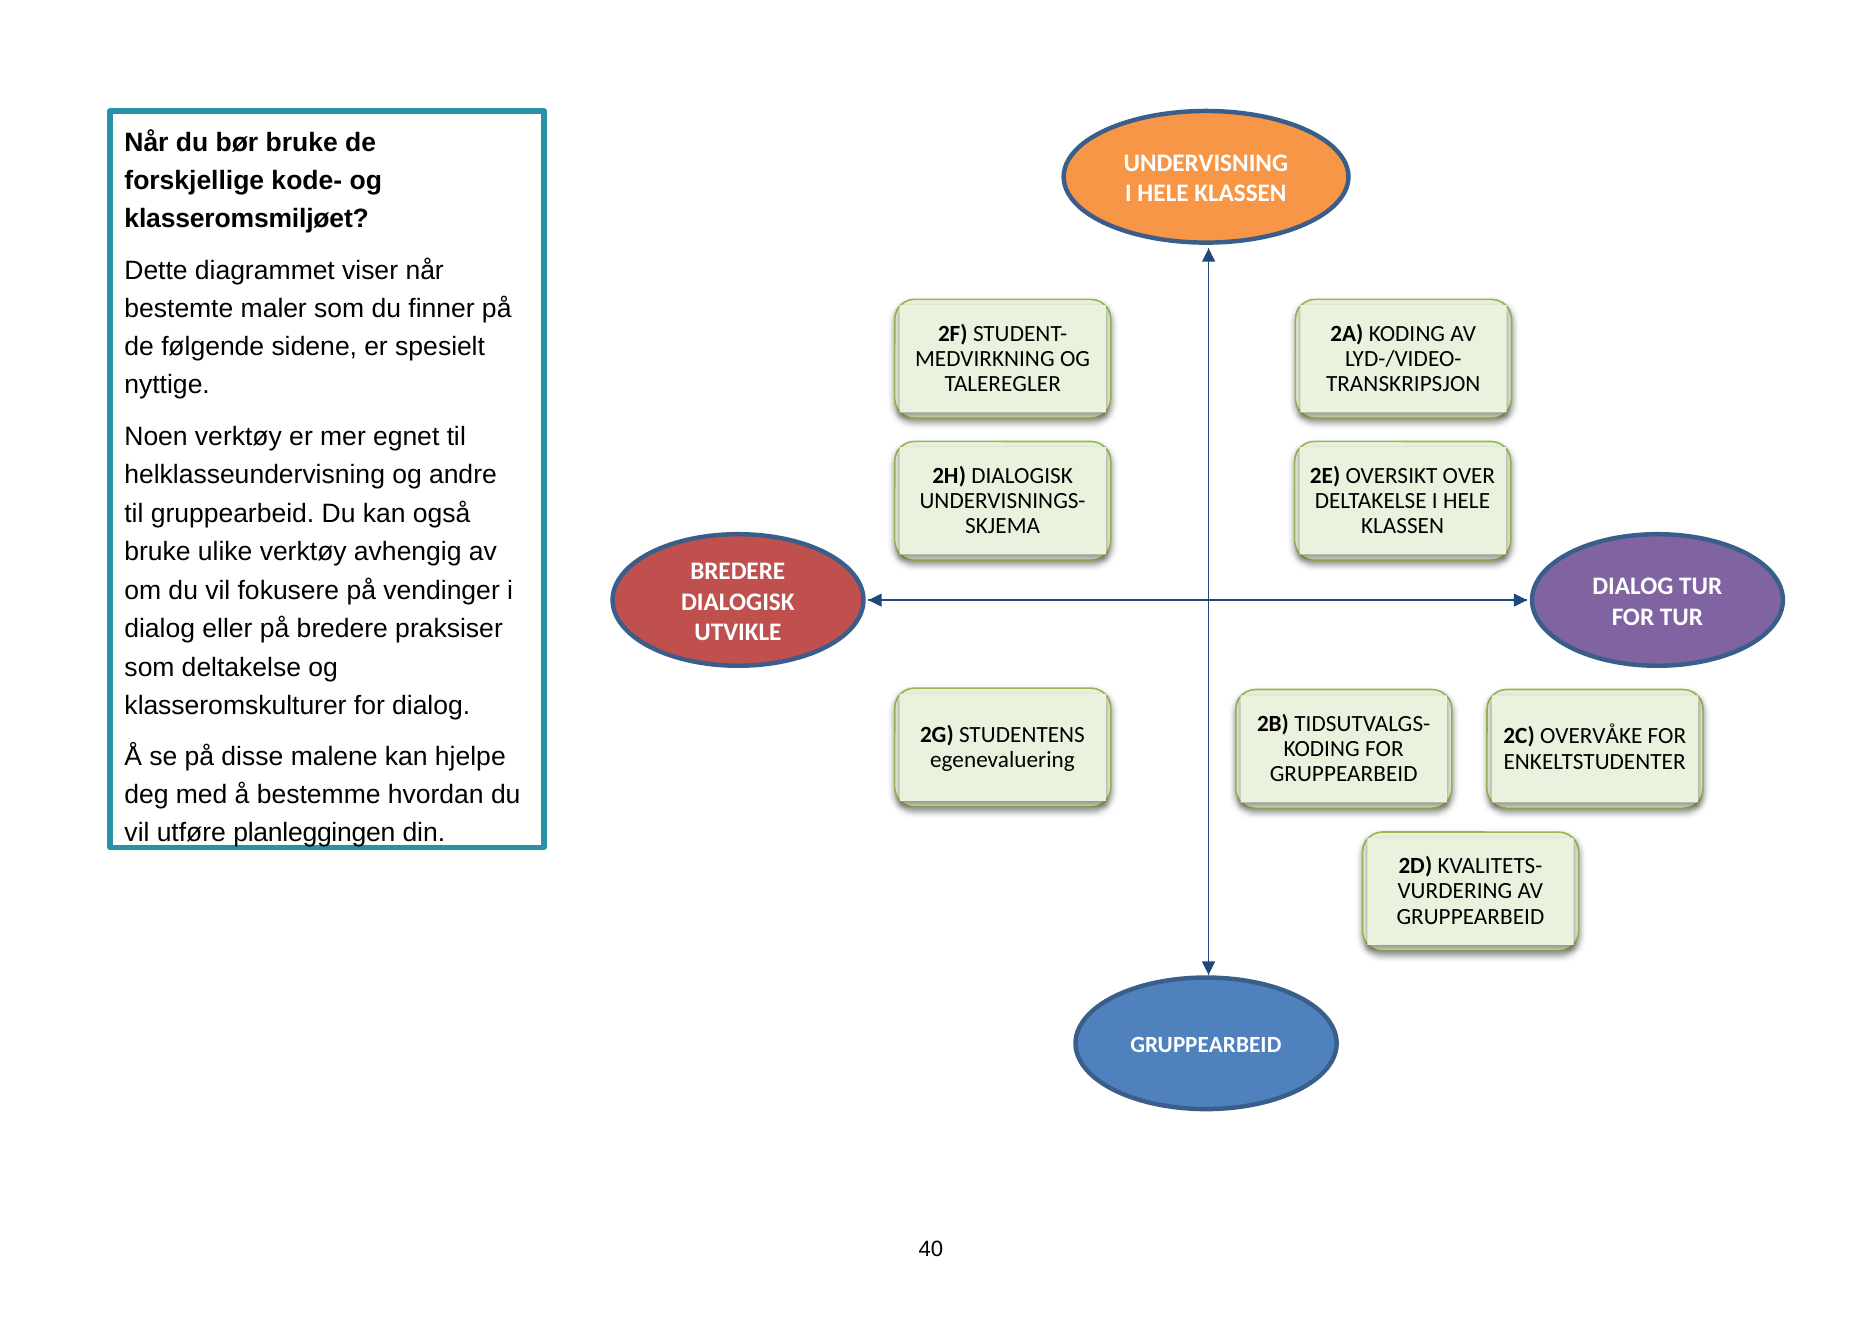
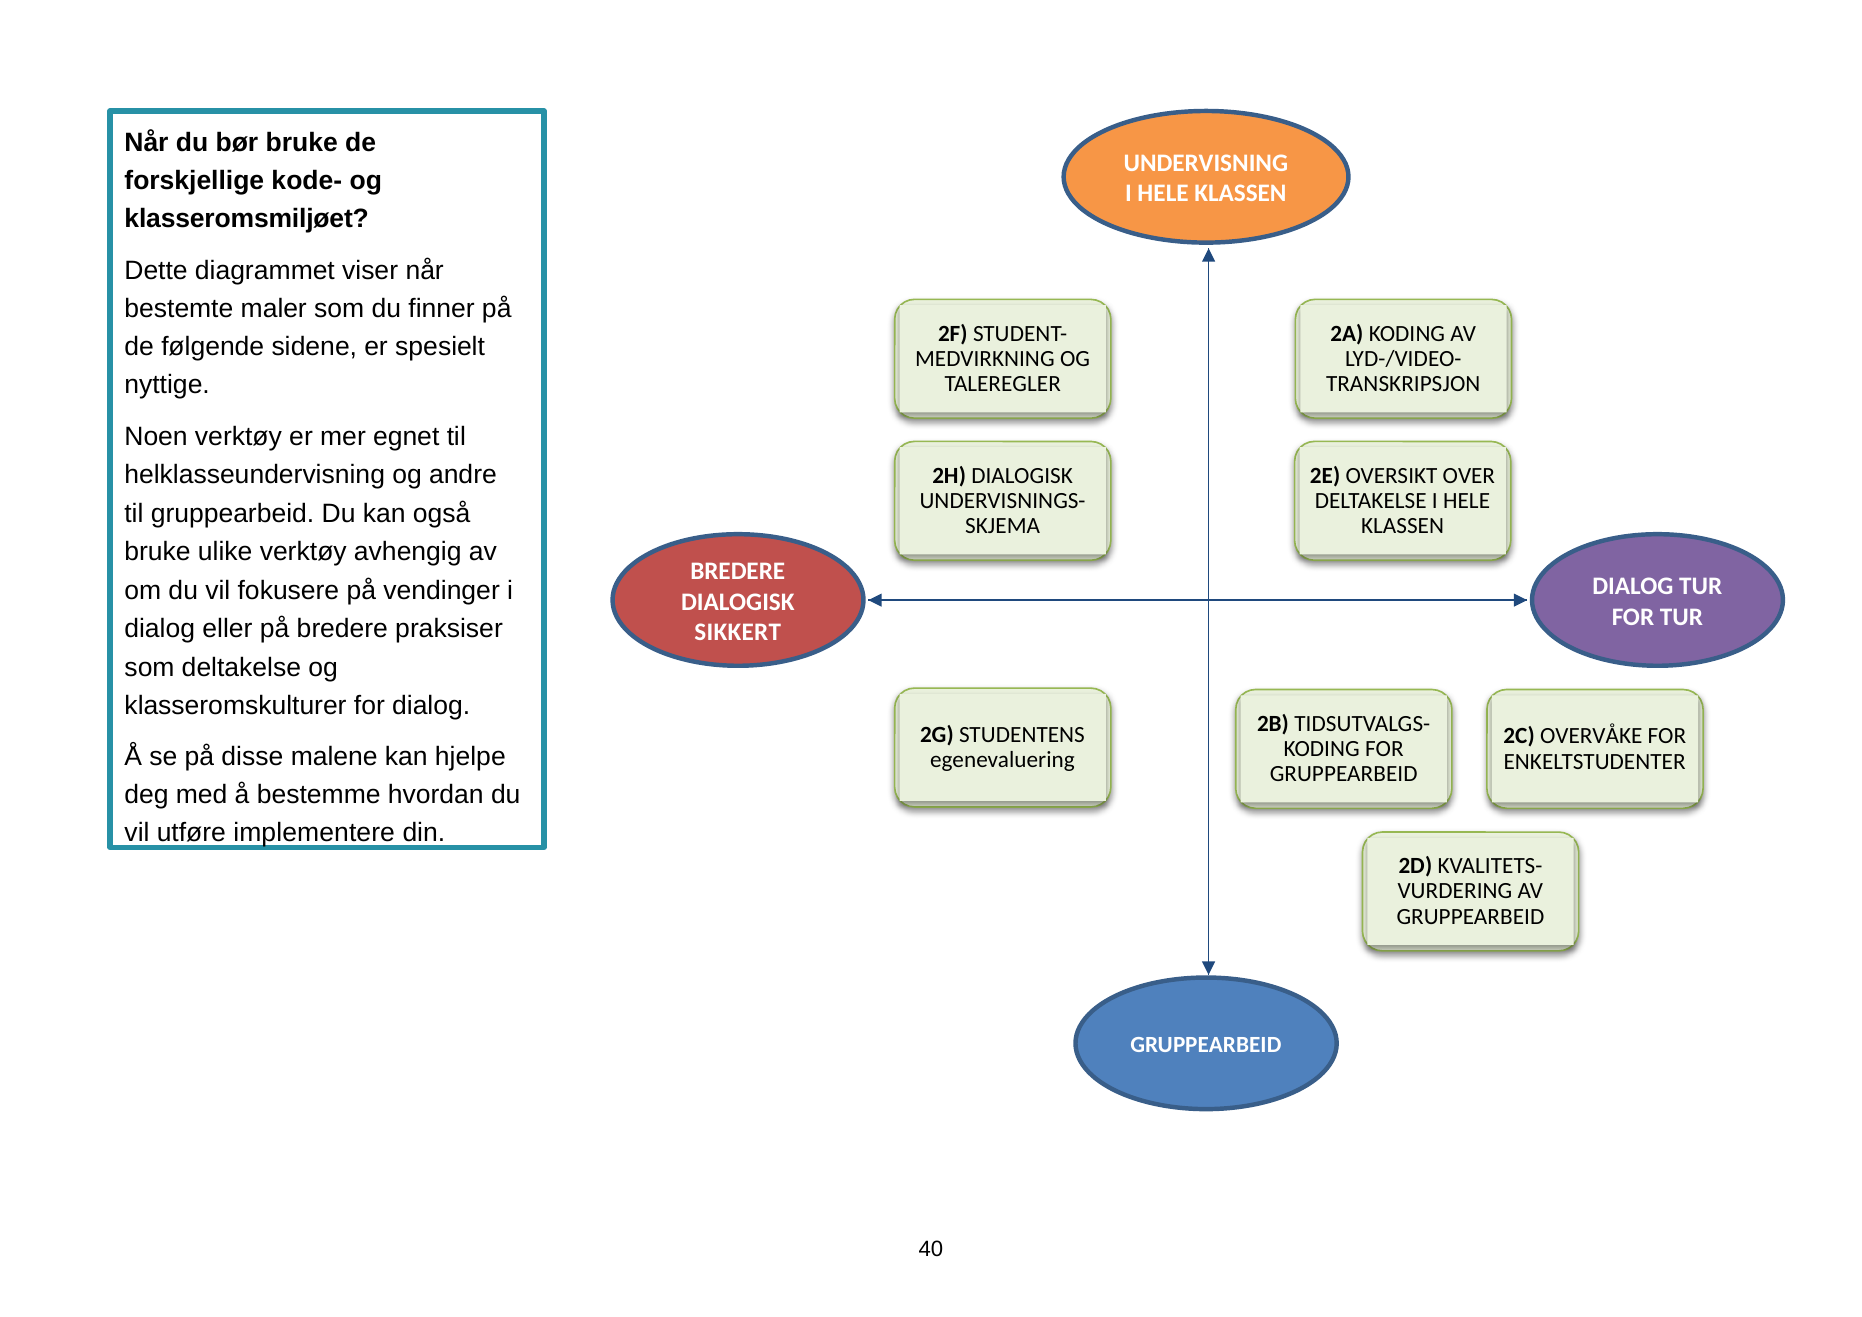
UTVIKLE: UTVIKLE -> SIKKERT (738, 632)
planleggingen: planleggingen -> implementere (314, 833)
